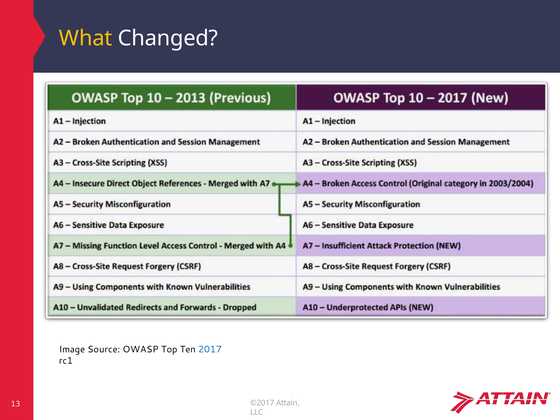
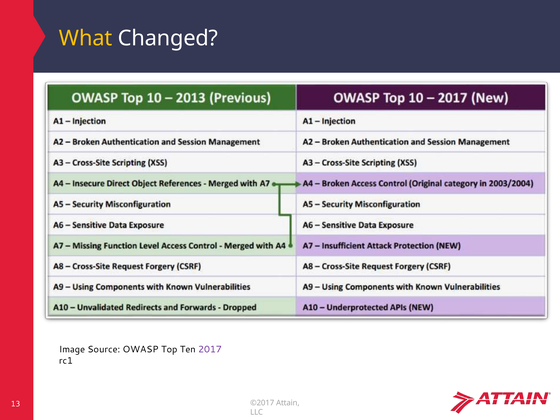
2017 colour: blue -> purple (210, 349)
